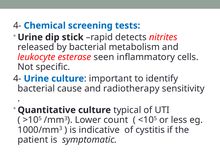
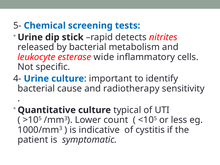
4-: 4- -> 5- (17, 26)
seen: seen -> wide (104, 57)
